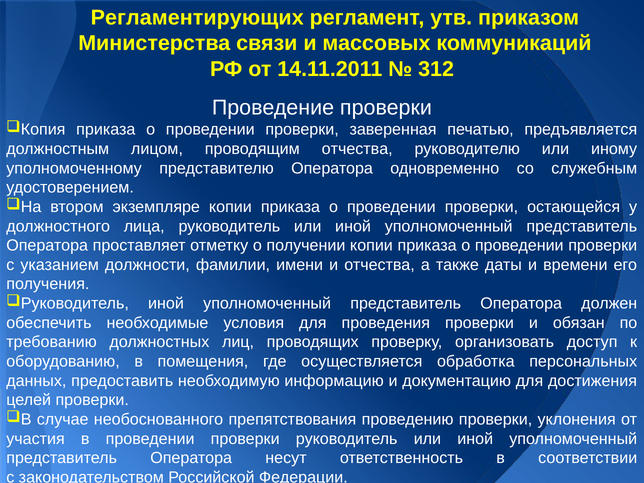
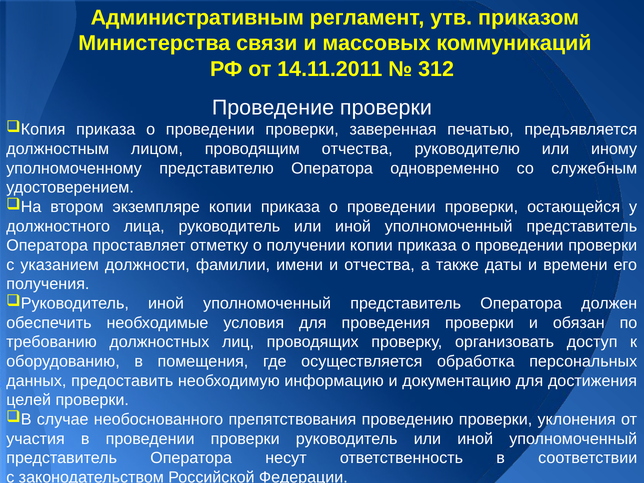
Регламентирующих: Регламентирующих -> Административным (197, 18)
